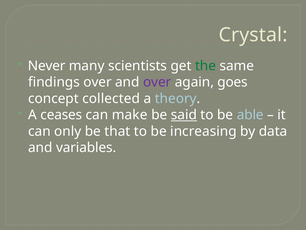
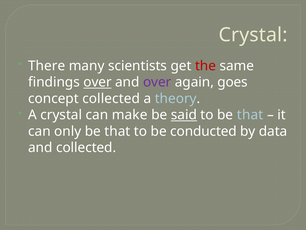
Never: Never -> There (47, 66)
the colour: green -> red (206, 66)
over underline: none -> present (98, 82)
A ceases: ceases -> crystal (61, 115)
to be able: able -> that (250, 115)
increasing: increasing -> conducted (204, 131)
and variables: variables -> collected (86, 147)
